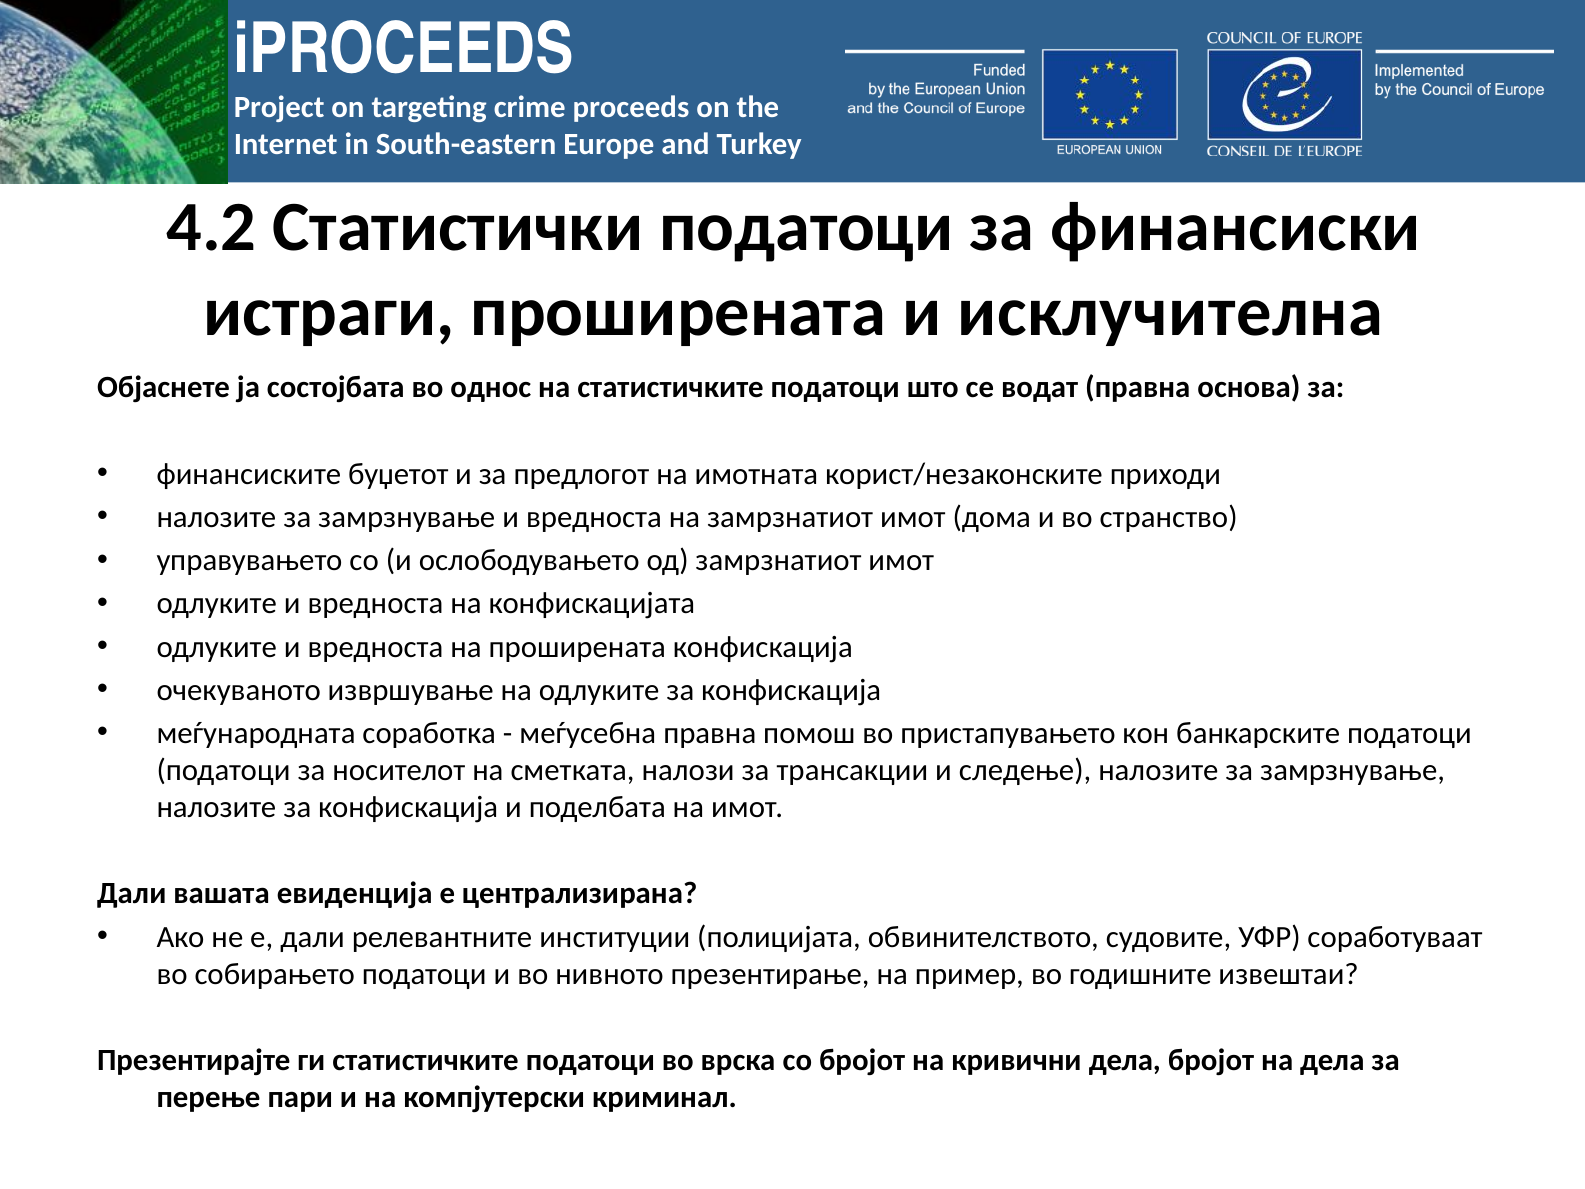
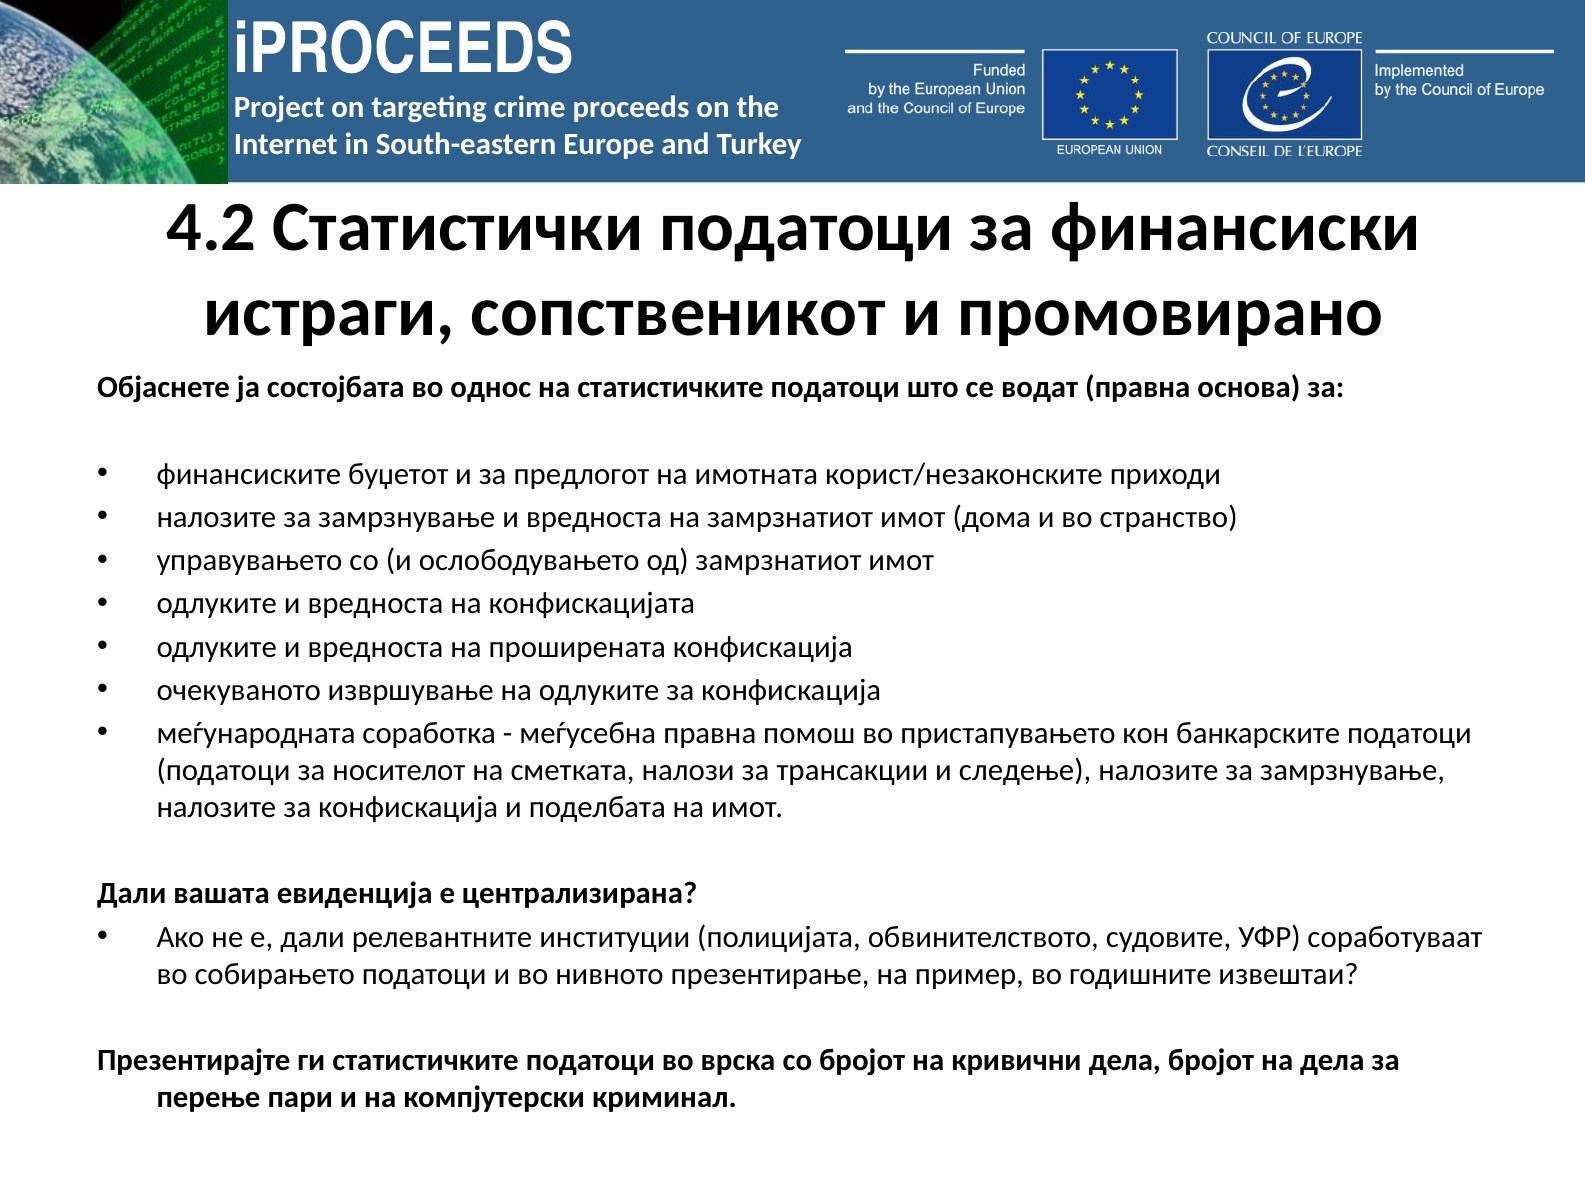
истраги проширената: проширената -> сопственикот (678, 312)
исклучителна: исклучителна -> промовирано (1171, 312)
